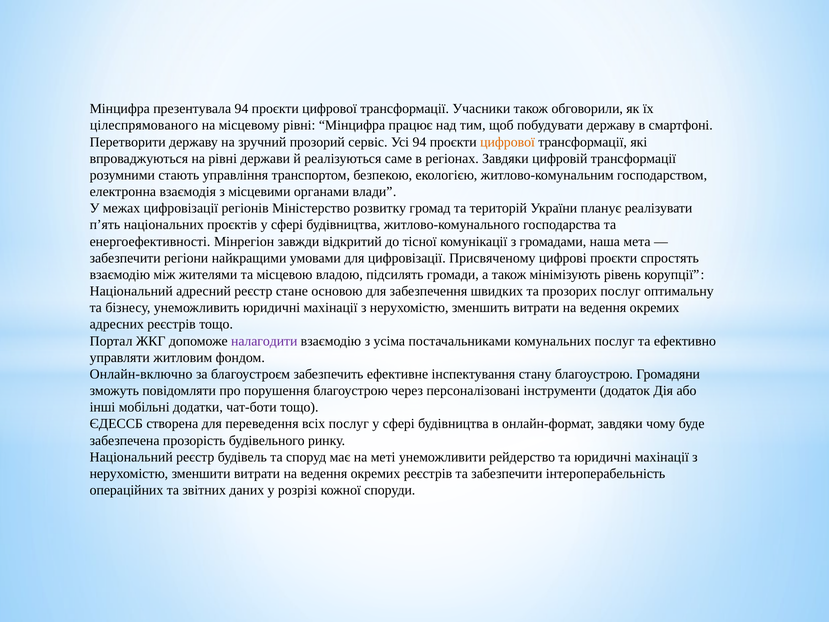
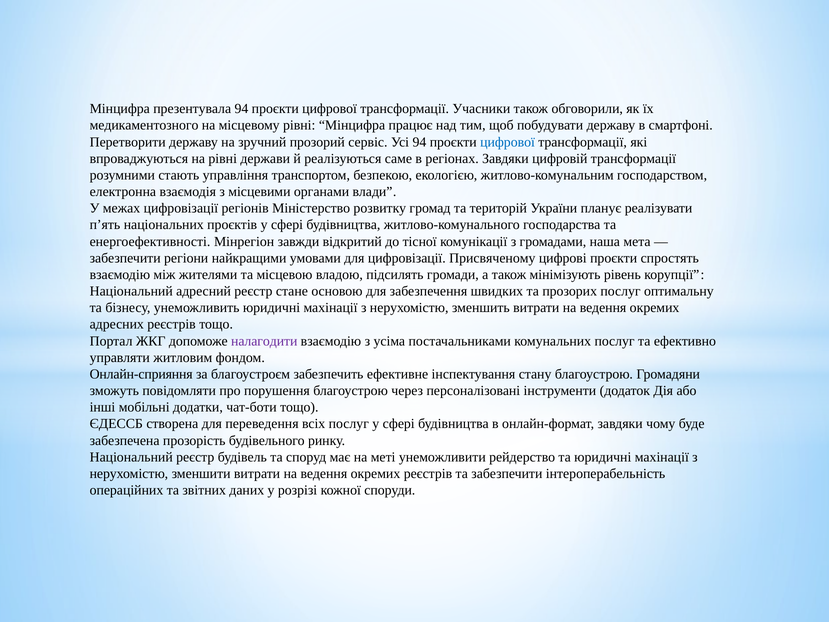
цілеспрямованого: цілеспрямованого -> медикаментозного (144, 125)
цифрової colour: orange -> blue (508, 142)
Онлайн-включно: Онлайн-включно -> Онлайн-сприяння (141, 374)
